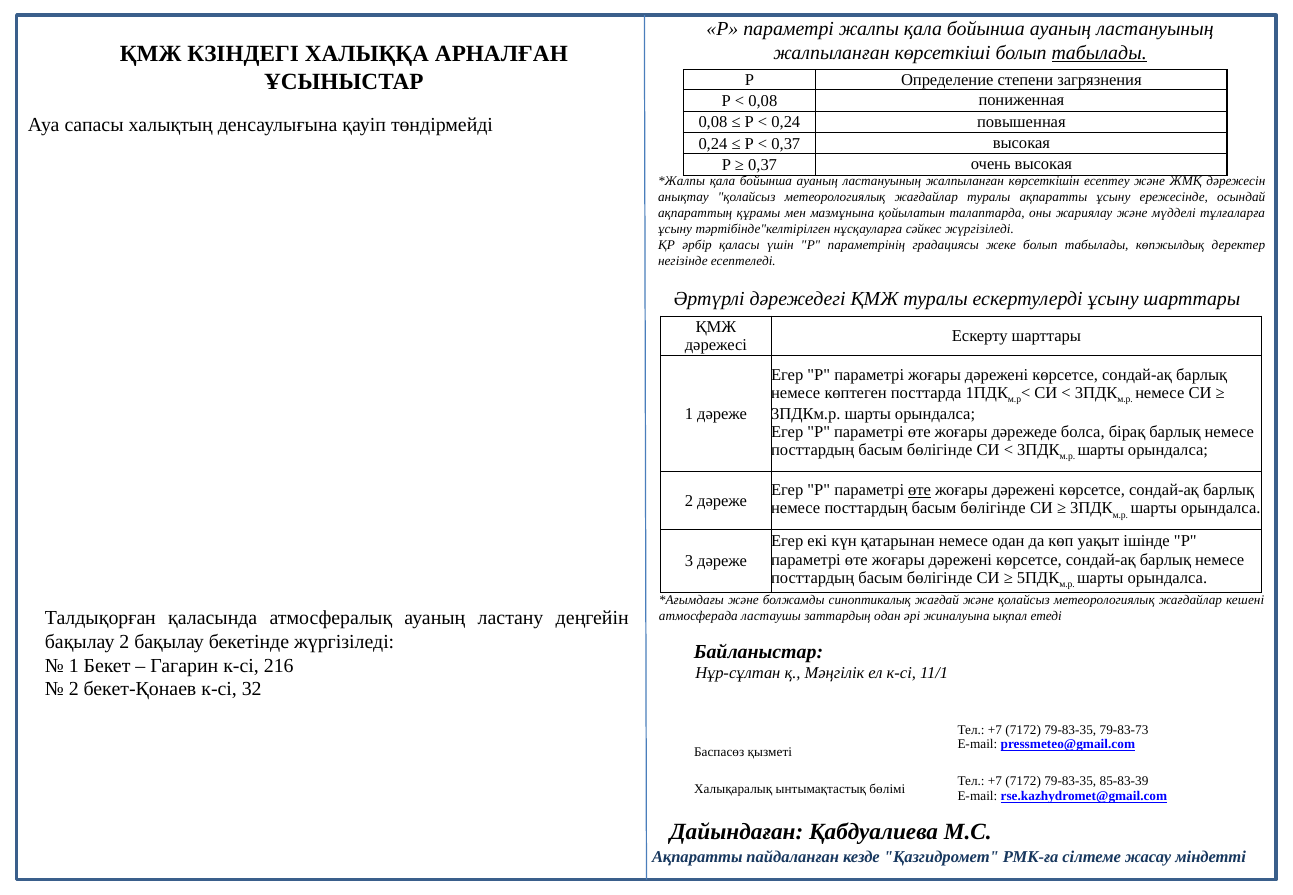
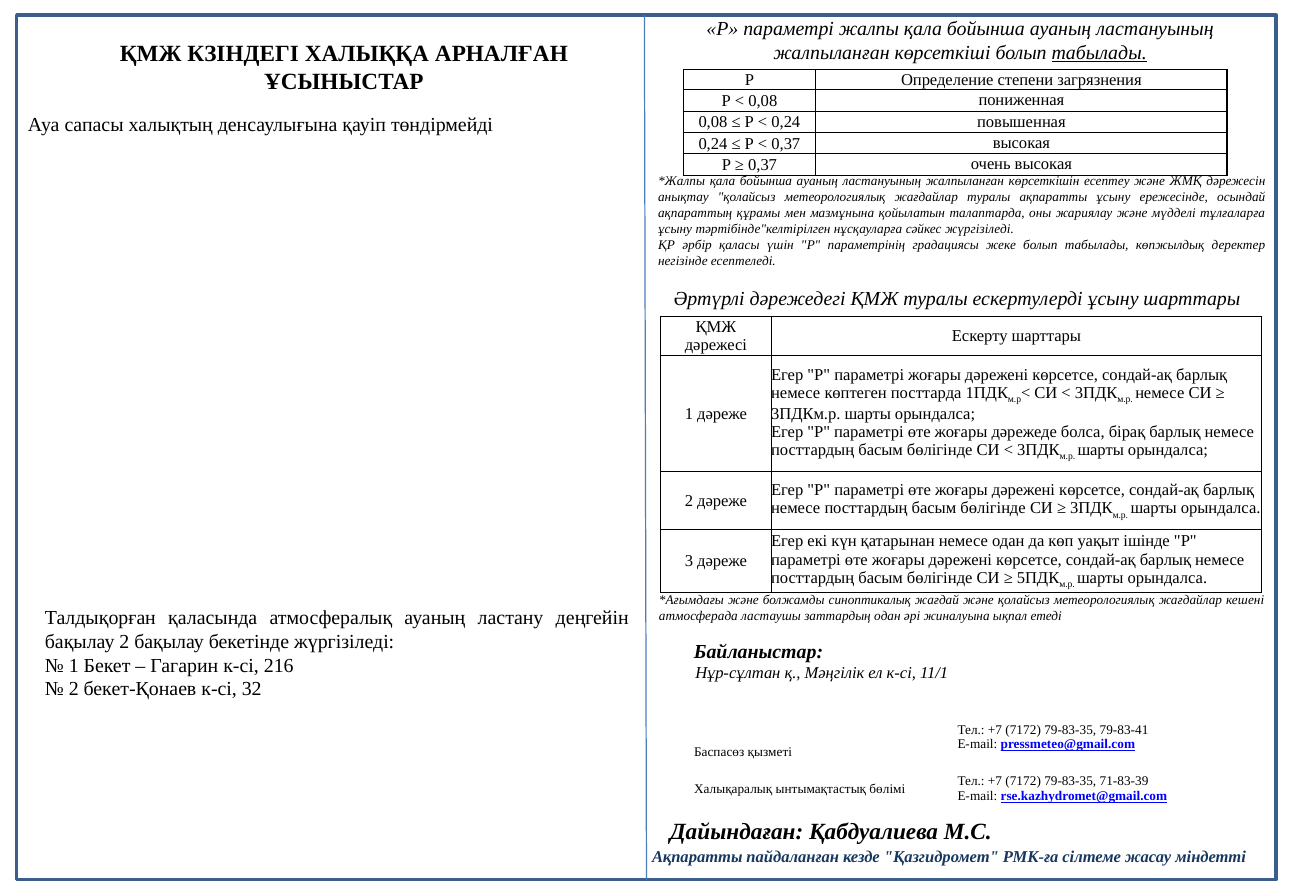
өте underline: present -> none (920, 490)
79-83-73: 79-83-73 -> 79-83-41 (1124, 730)
85-83-39: 85-83-39 -> 71-83-39 (1124, 781)
